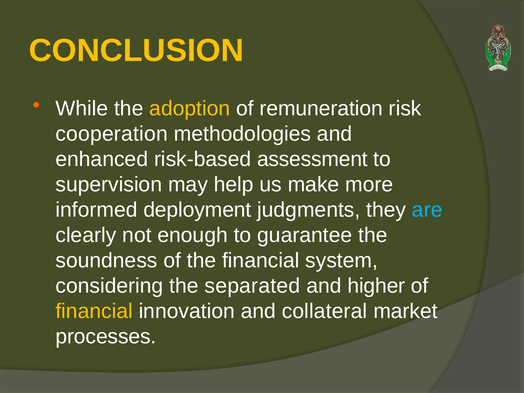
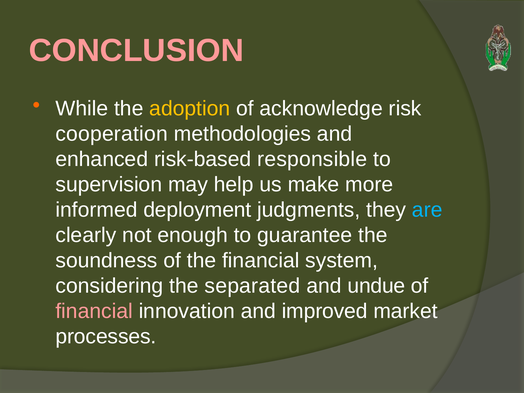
CONCLUSION colour: yellow -> pink (136, 51)
remuneration: remuneration -> acknowledge (321, 108)
assessment: assessment -> responsible (312, 159)
higher: higher -> undue (376, 286)
financial colour: yellow -> pink (94, 311)
collateral: collateral -> improved (325, 311)
